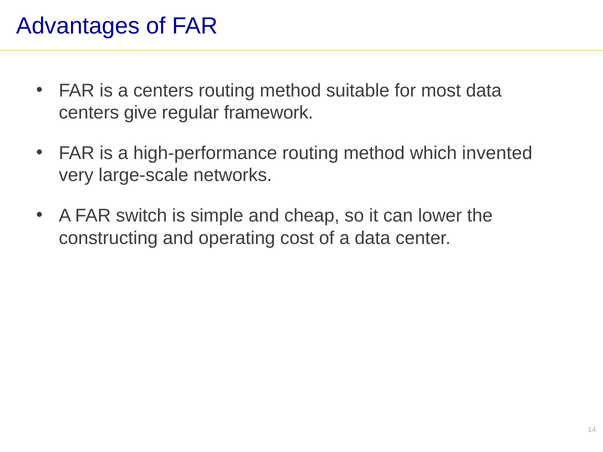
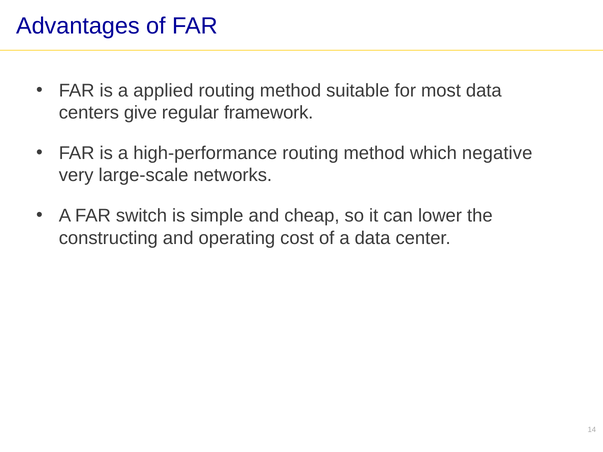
a centers: centers -> applied (163, 91)
invented: invented -> negative (497, 153)
